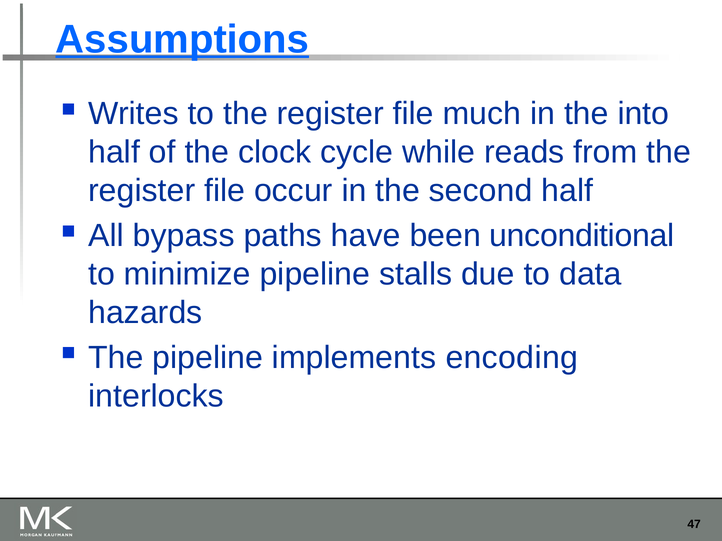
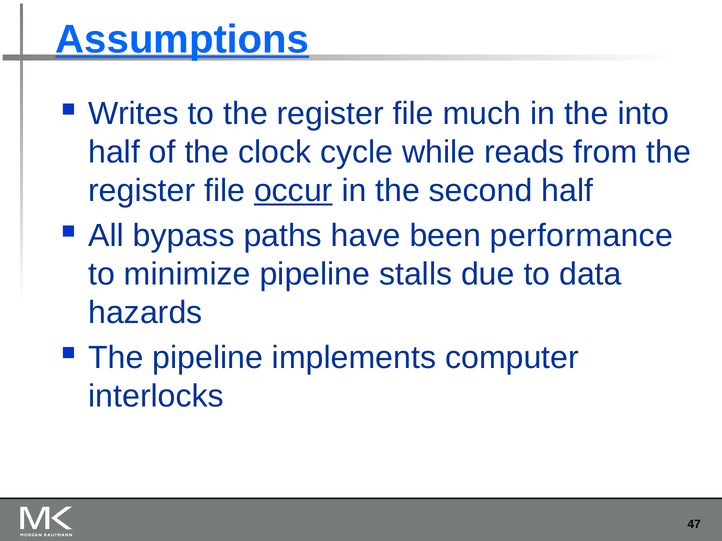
occur underline: none -> present (293, 191)
unconditional: unconditional -> performance (582, 236)
encoding: encoding -> computer (512, 358)
